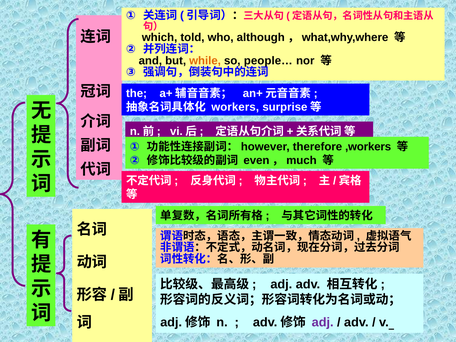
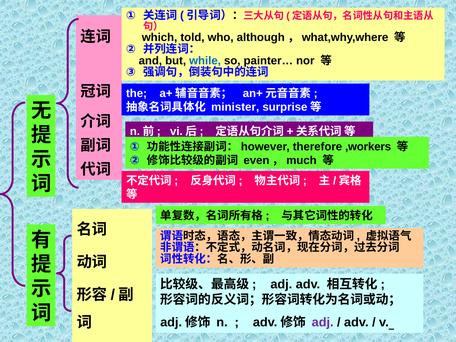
while colour: orange -> blue (205, 61)
people…: people… -> painter… (268, 61)
workers: workers -> minister (235, 107)
